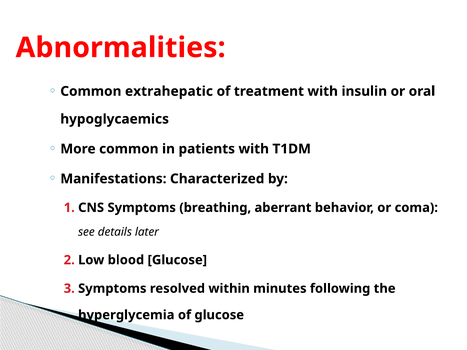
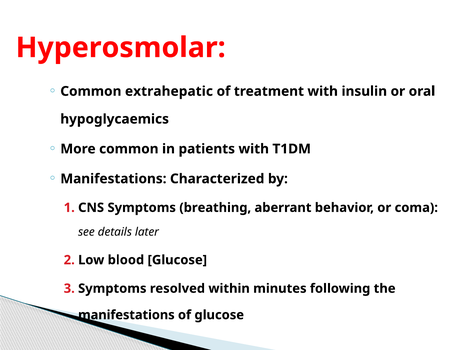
Abnormalities: Abnormalities -> Hyperosmolar (121, 48)
hyperglycemia: hyperglycemia -> manifestations (126, 315)
